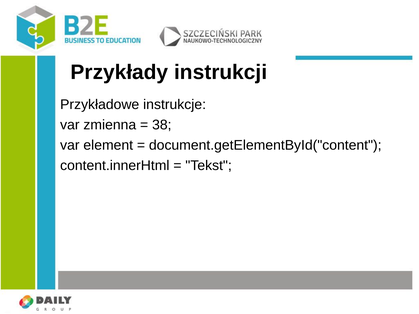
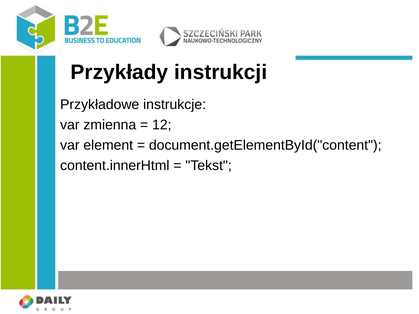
38: 38 -> 12 (162, 125)
